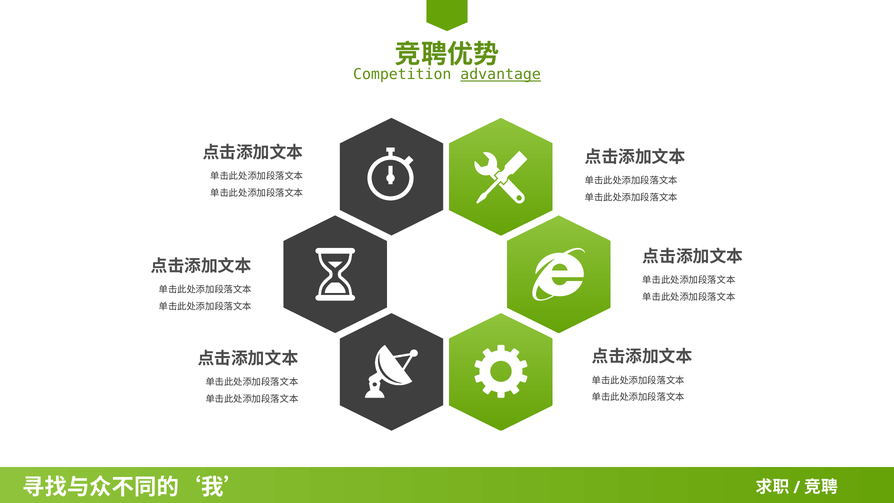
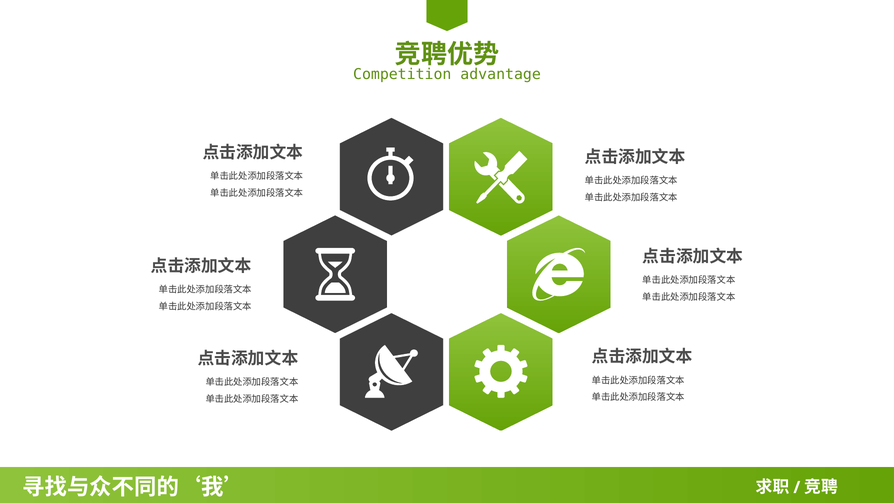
advantage underline: present -> none (501, 74)
